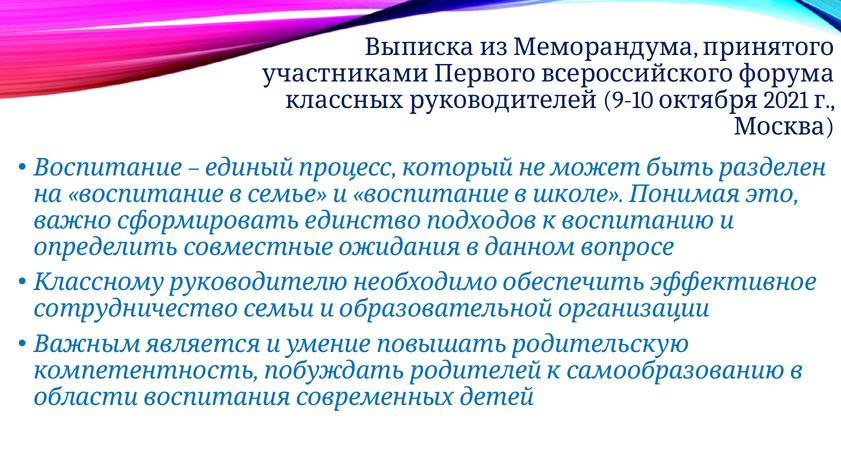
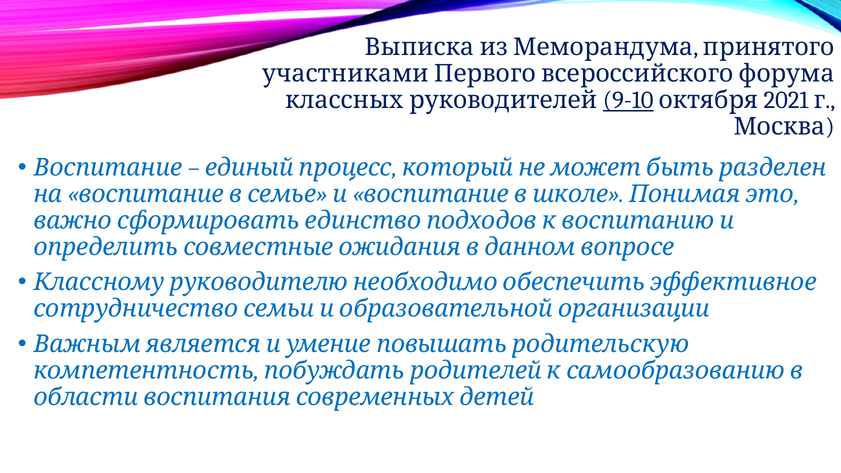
9-10 underline: none -> present (628, 100)
